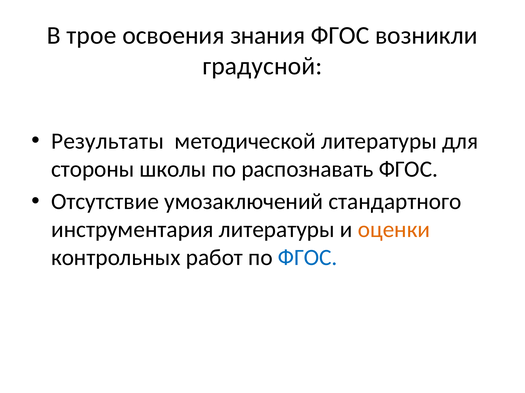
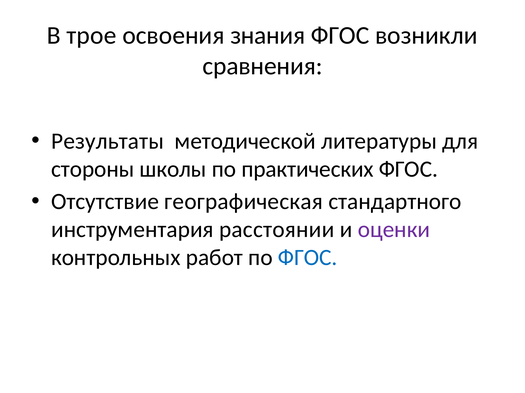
градусной: градусной -> сравнения (263, 66)
распознавать: распознавать -> практических (308, 169)
умозаключений: умозаключений -> географическая (244, 202)
инструментария литературы: литературы -> расстоянии (277, 230)
оценки colour: orange -> purple (394, 230)
